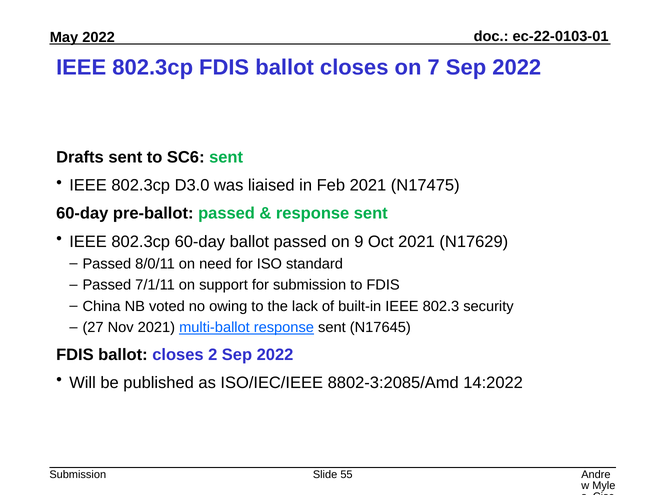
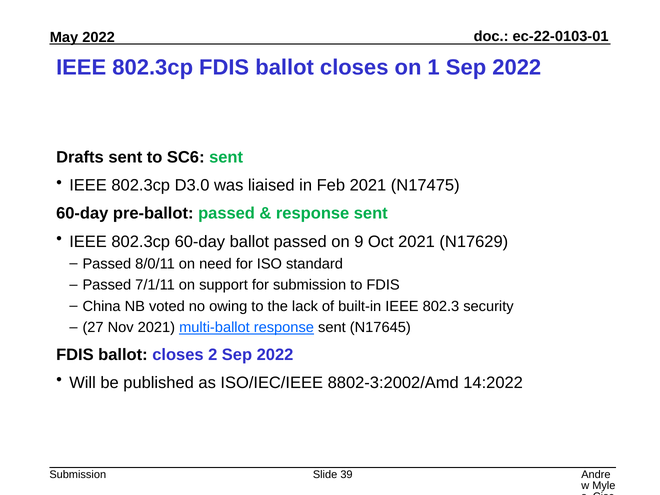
7: 7 -> 1 (434, 68)
8802-3:2085/Amd: 8802-3:2085/Amd -> 8802-3:2002/Amd (393, 383)
55: 55 -> 39 (346, 475)
